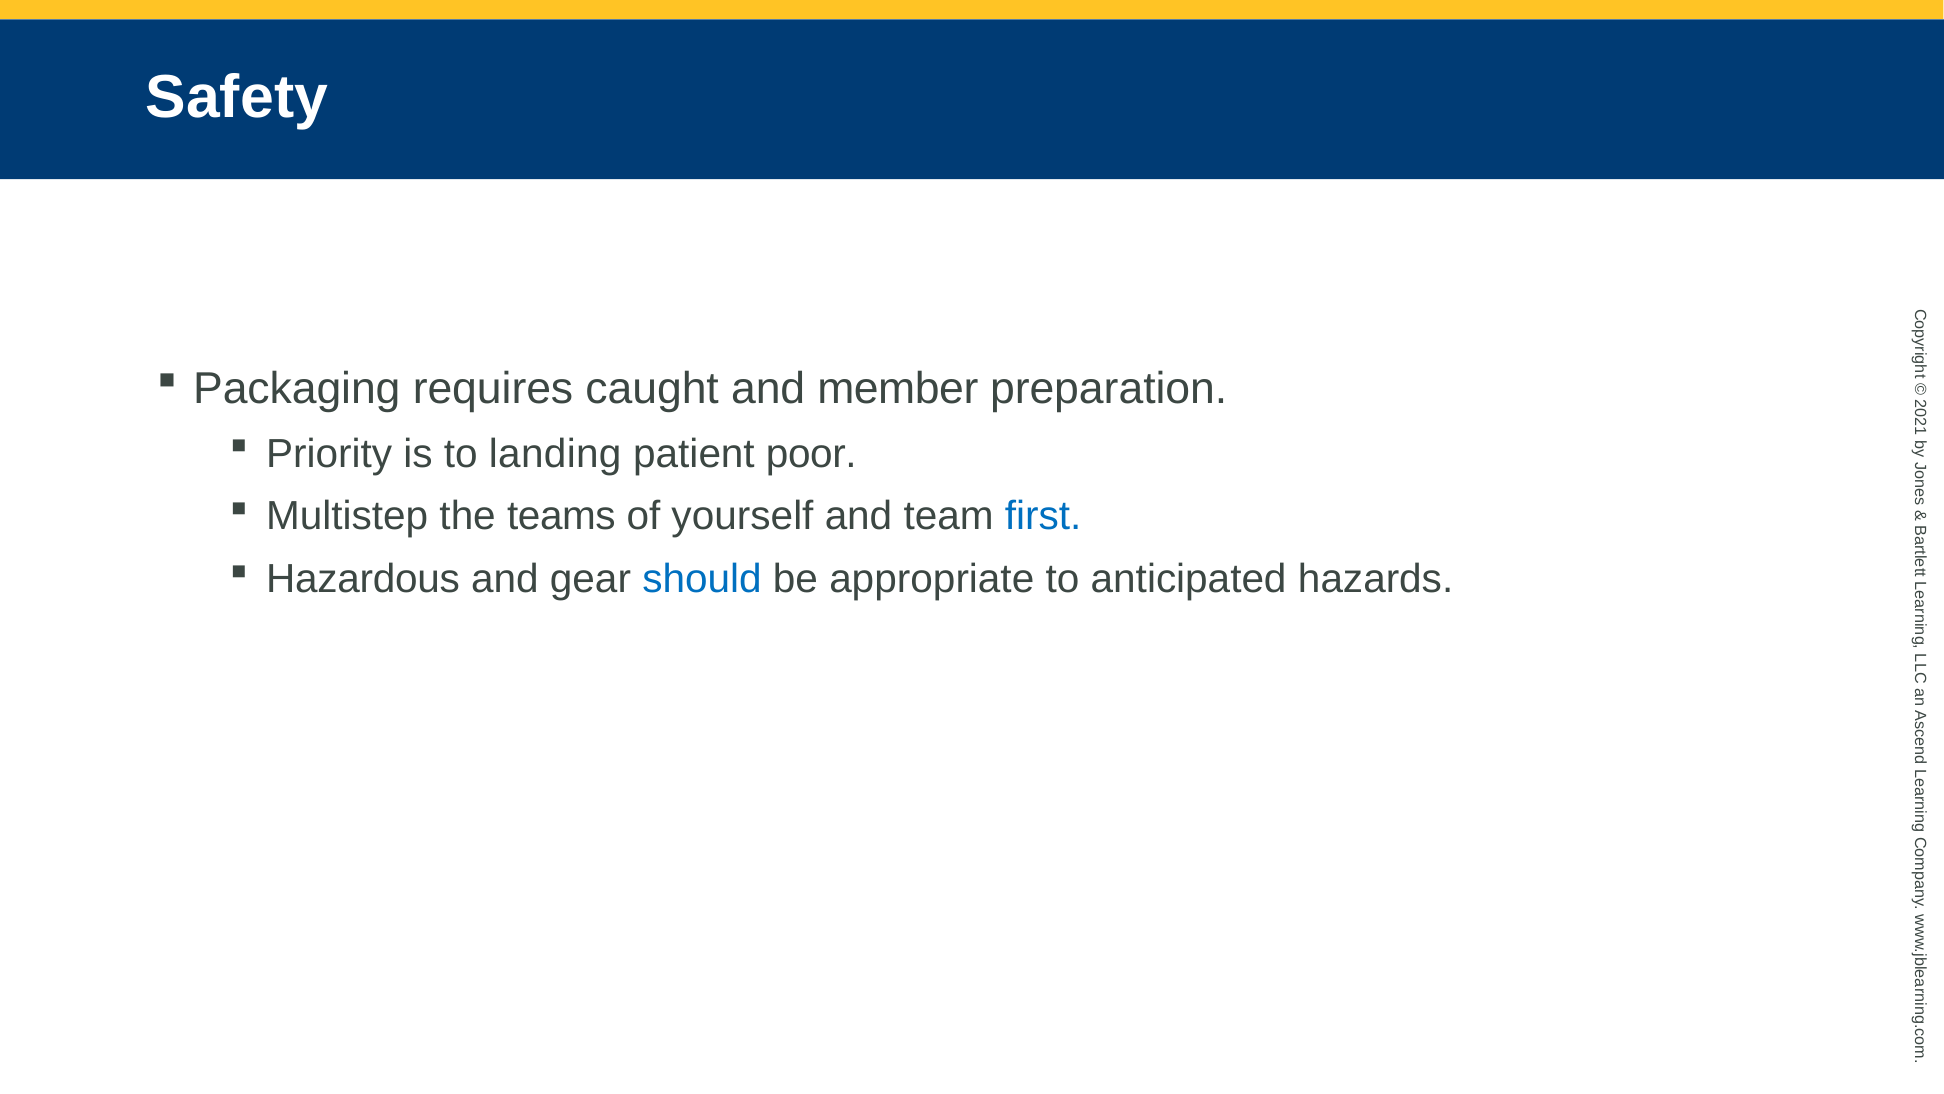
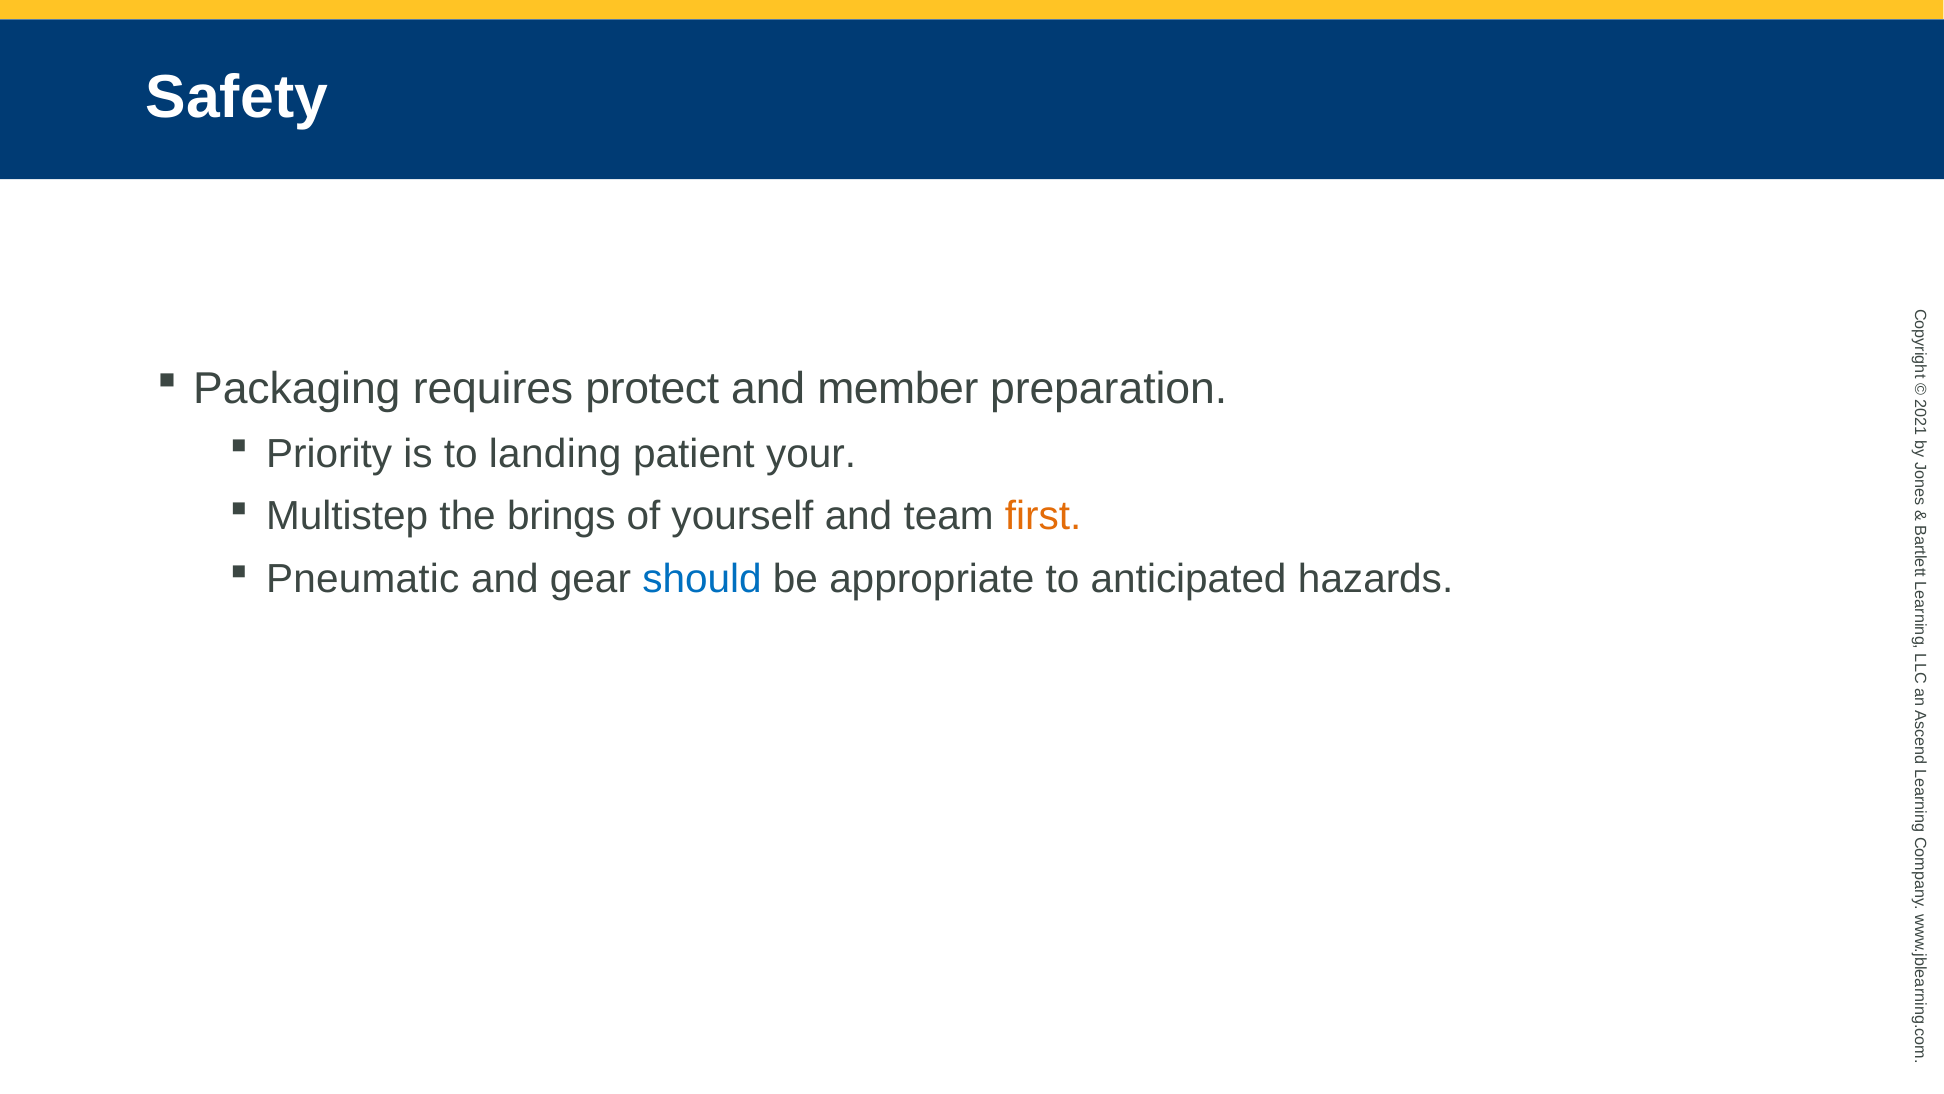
caught: caught -> protect (652, 388)
poor: poor -> your (811, 453)
teams: teams -> brings (561, 516)
first colour: blue -> orange (1043, 516)
Hazardous: Hazardous -> Pneumatic (363, 579)
